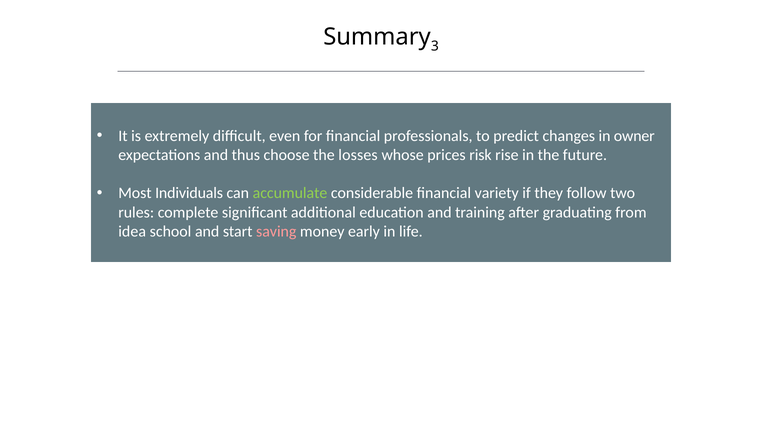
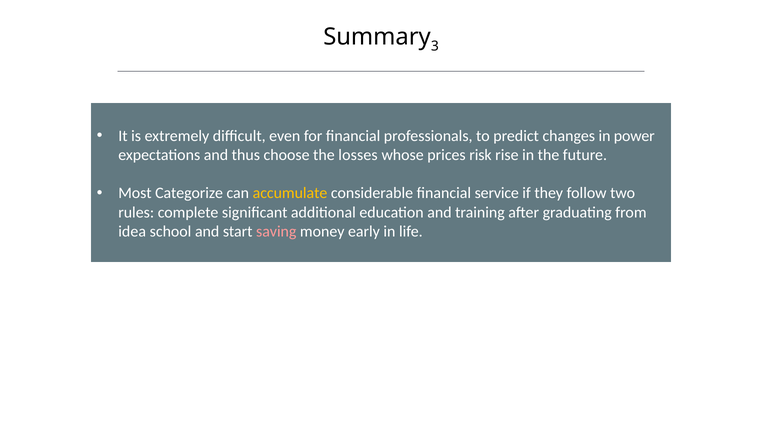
owner: owner -> power (634, 136)
Individuals: Individuals -> Categorize (189, 193)
accumulate colour: light green -> yellow (290, 193)
variety: variety -> service (497, 193)
